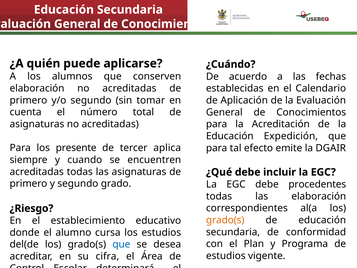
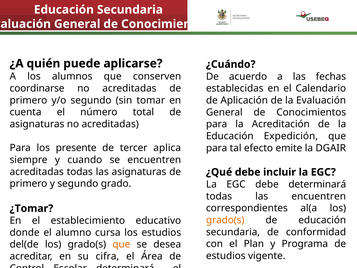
elaboración: elaboración -> coordinarse (37, 88)
debe procedentes: procedentes -> determinará (317, 184)
las elaboración: elaboración -> encuentren (319, 196)
¿Riesgo: ¿Riesgo -> ¿Tomar (31, 208)
que colour: blue -> orange (121, 244)
